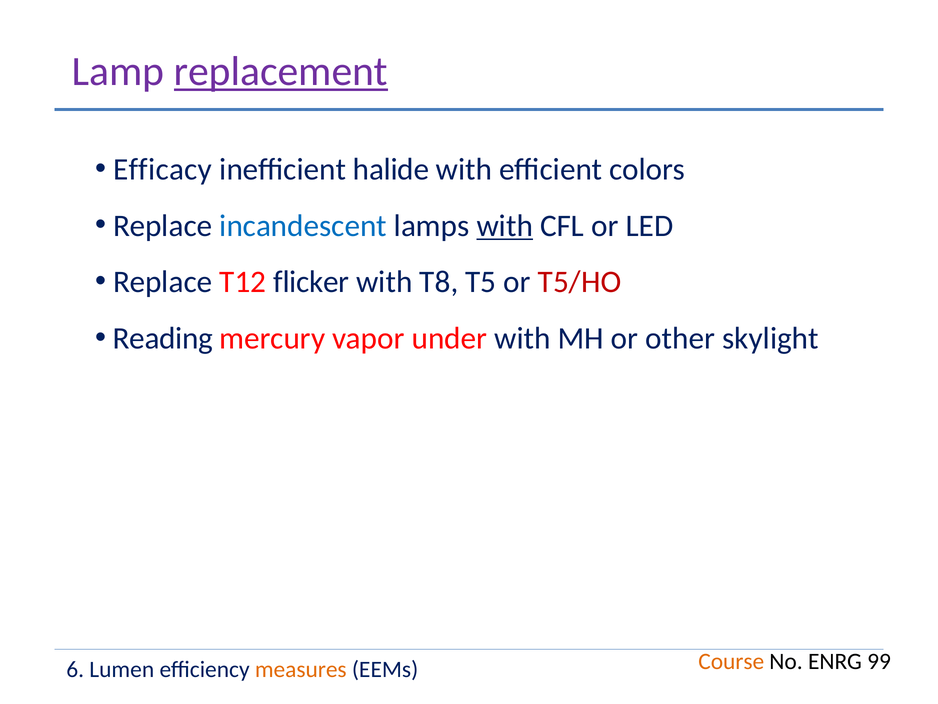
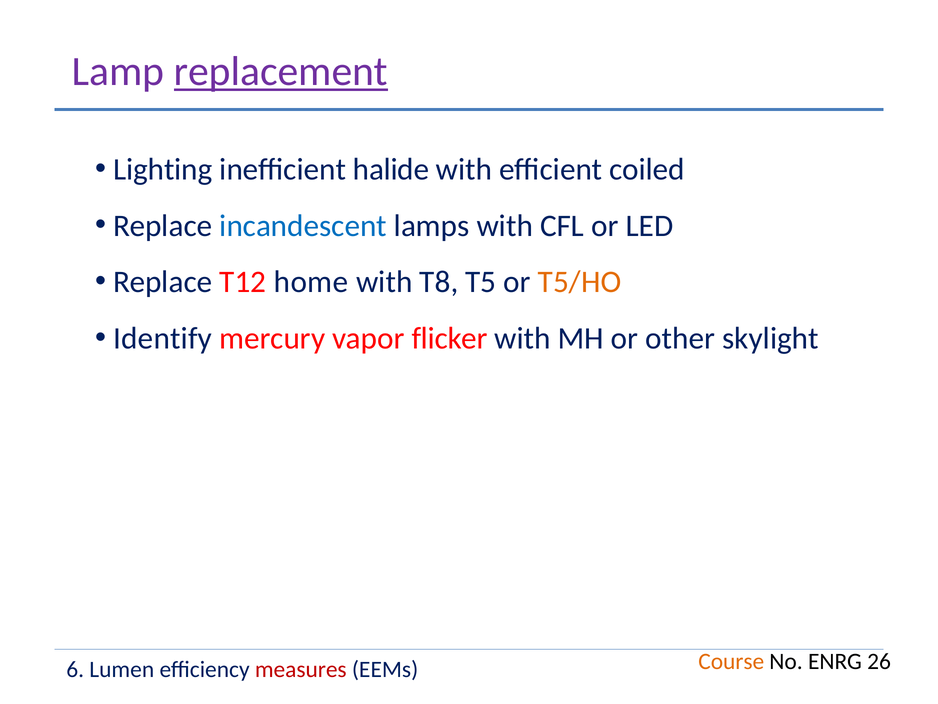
Efficacy: Efficacy -> Lighting (163, 169)
colors: colors -> coiled (647, 169)
with underline: present -> none (505, 226)
flicker: flicker -> home (311, 282)
T5/HO colour: red -> orange (580, 282)
Reading: Reading -> Identify (163, 338)
under: under -> flicker (450, 338)
99: 99 -> 26 (879, 661)
measures colour: orange -> red (301, 669)
